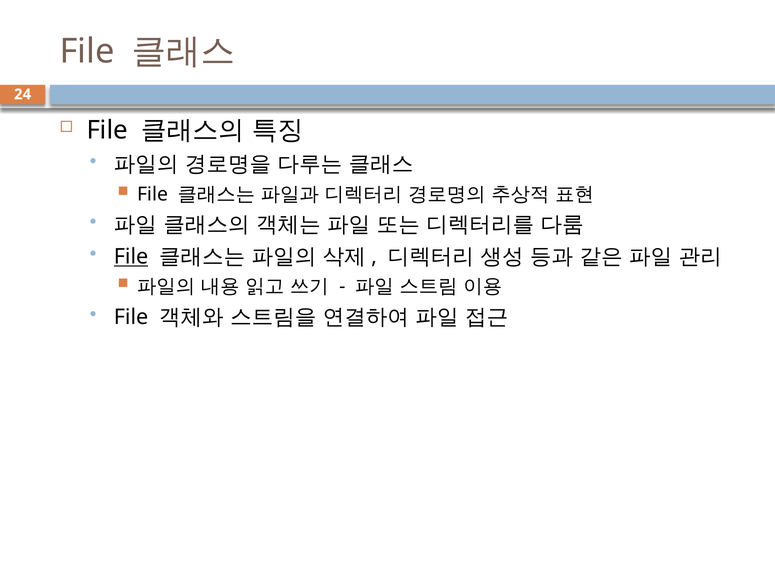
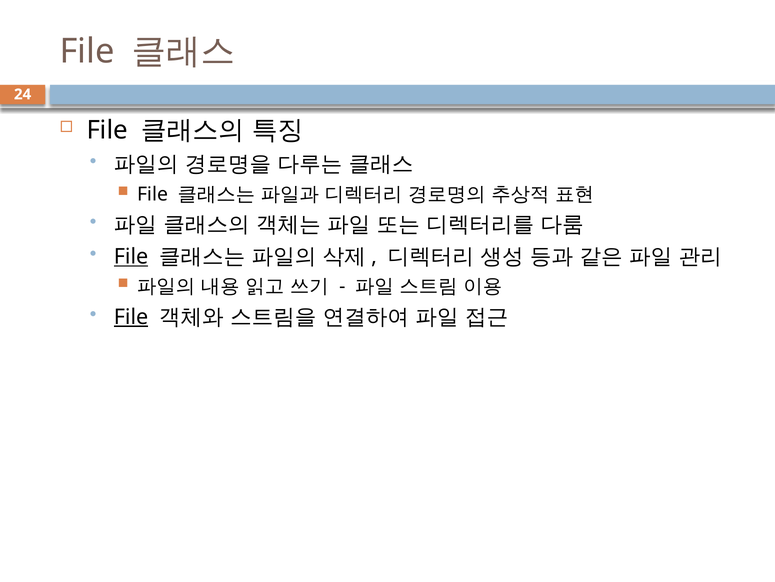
File underline: none -> present (131, 317)
